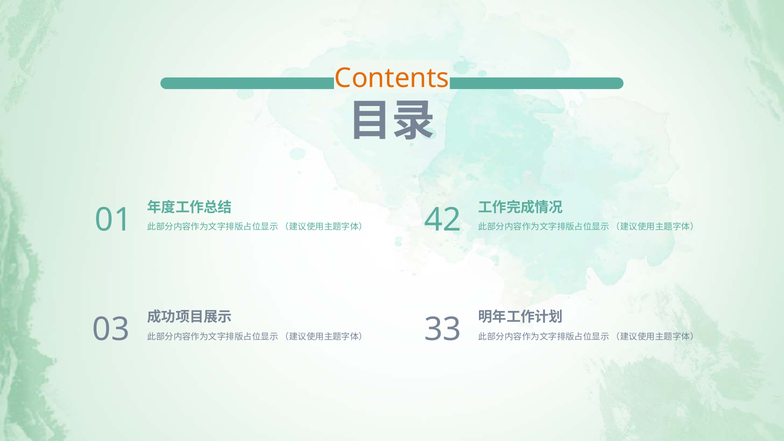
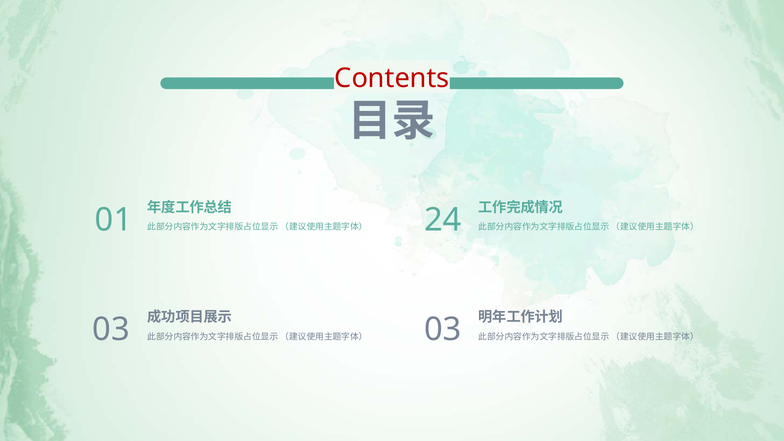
Contents colour: orange -> red (392, 78)
42: 42 -> 24 (443, 220)
33: 33 -> 03 (443, 329)
